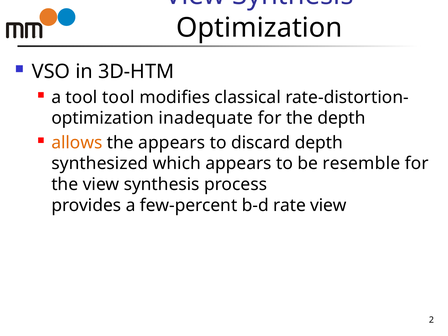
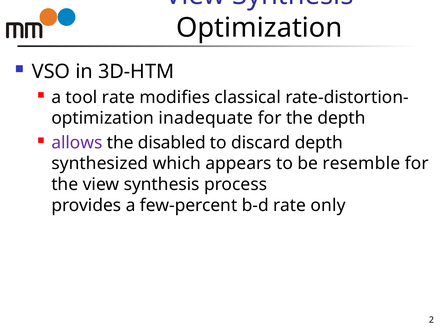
tool tool: tool -> rate (118, 97)
allows colour: orange -> purple (77, 143)
the appears: appears -> disabled (172, 143)
rate view: view -> only (328, 205)
